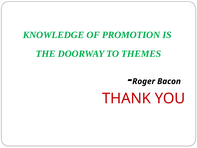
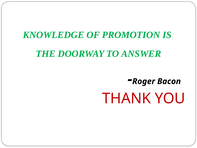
THEMES: THEMES -> ANSWER (141, 54)
